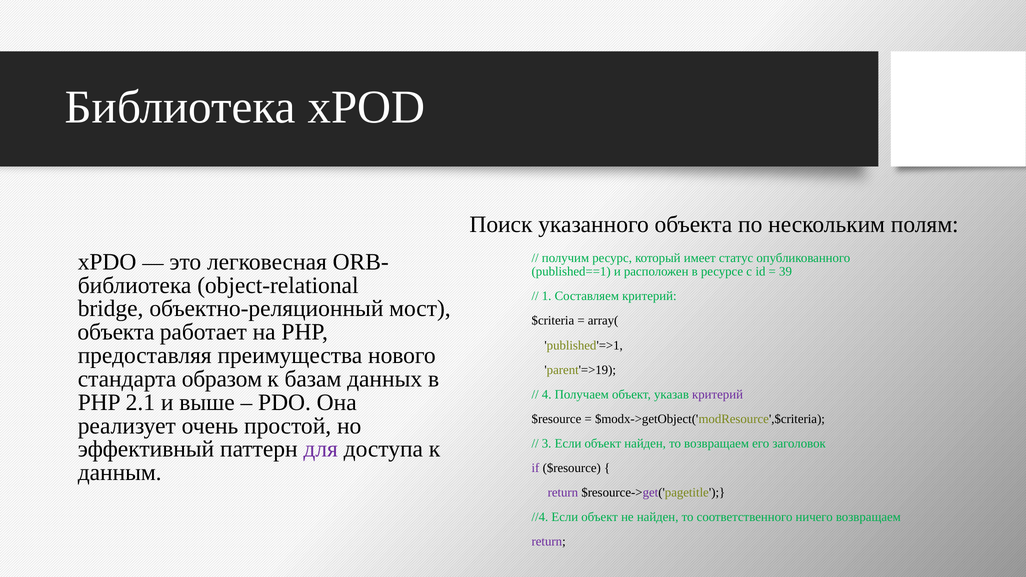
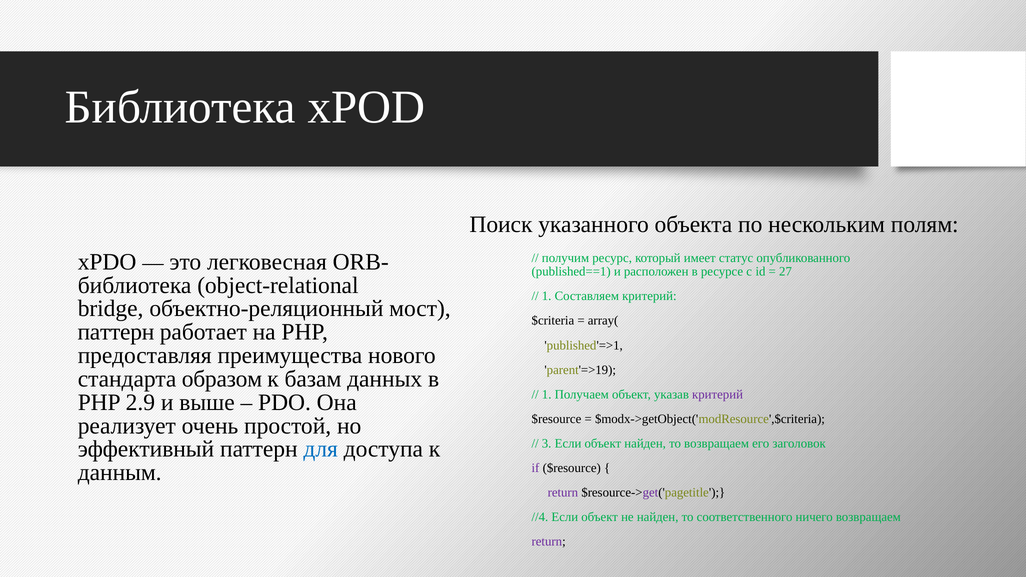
39: 39 -> 27 (786, 272)
объекта: объекта -> паттерн (116, 332)
4: 4 -> 1 (547, 394)
2.1: 2.1 -> 2.9 (140, 402)
для colour: purple -> blue (321, 449)
